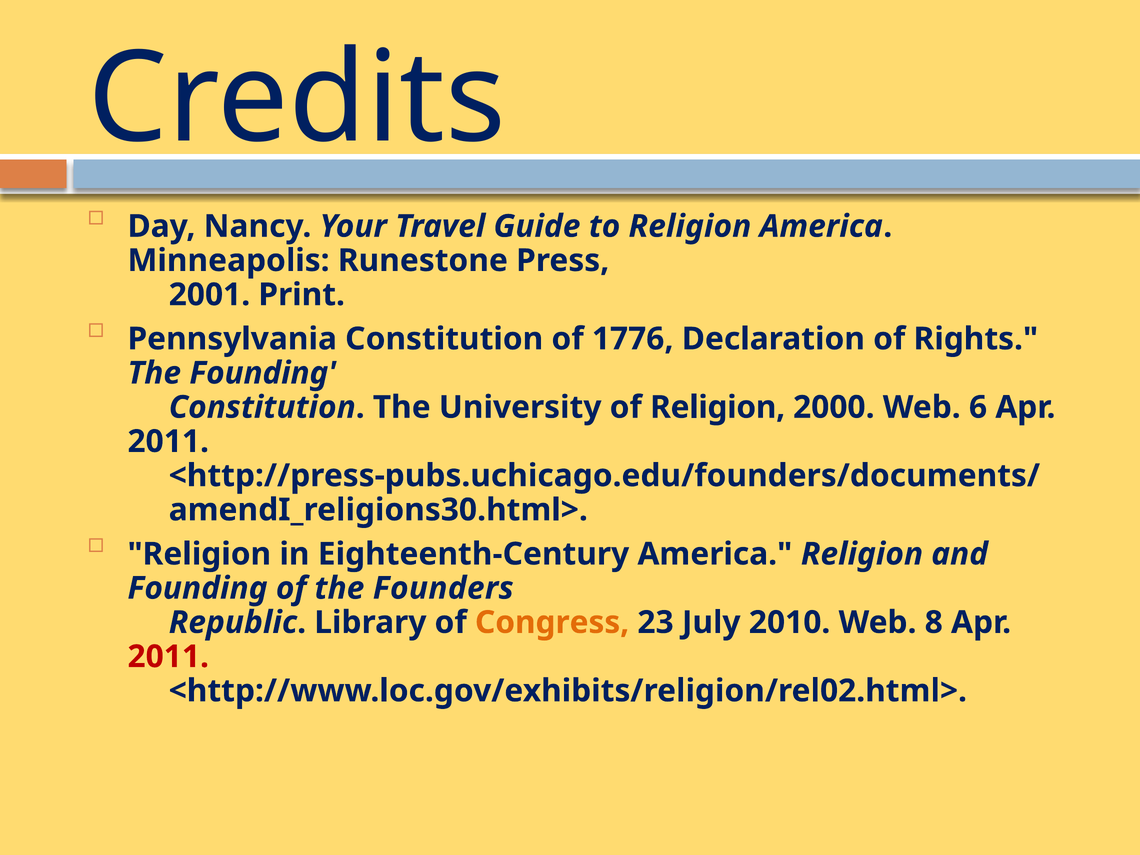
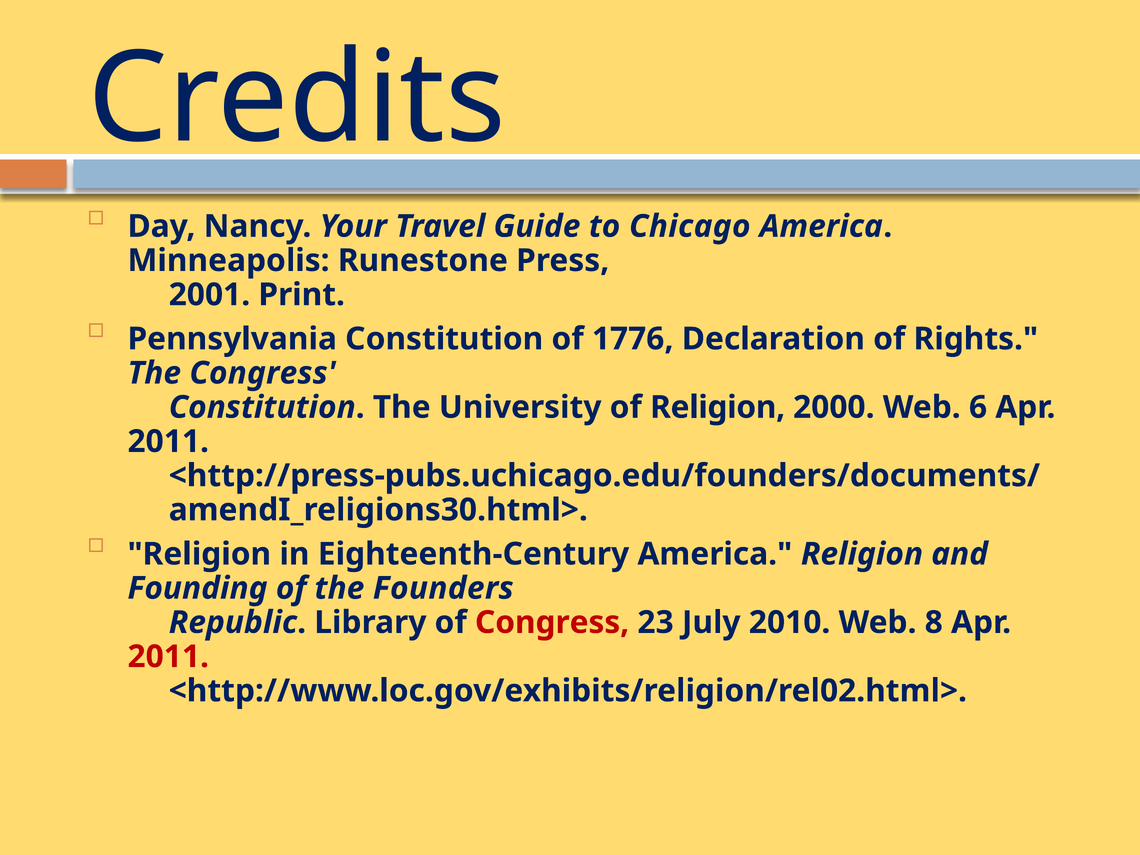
to Religion: Religion -> Chicago (690, 226)
The Founding: Founding -> Congress (263, 373)
Congress colour: orange -> red (552, 622)
